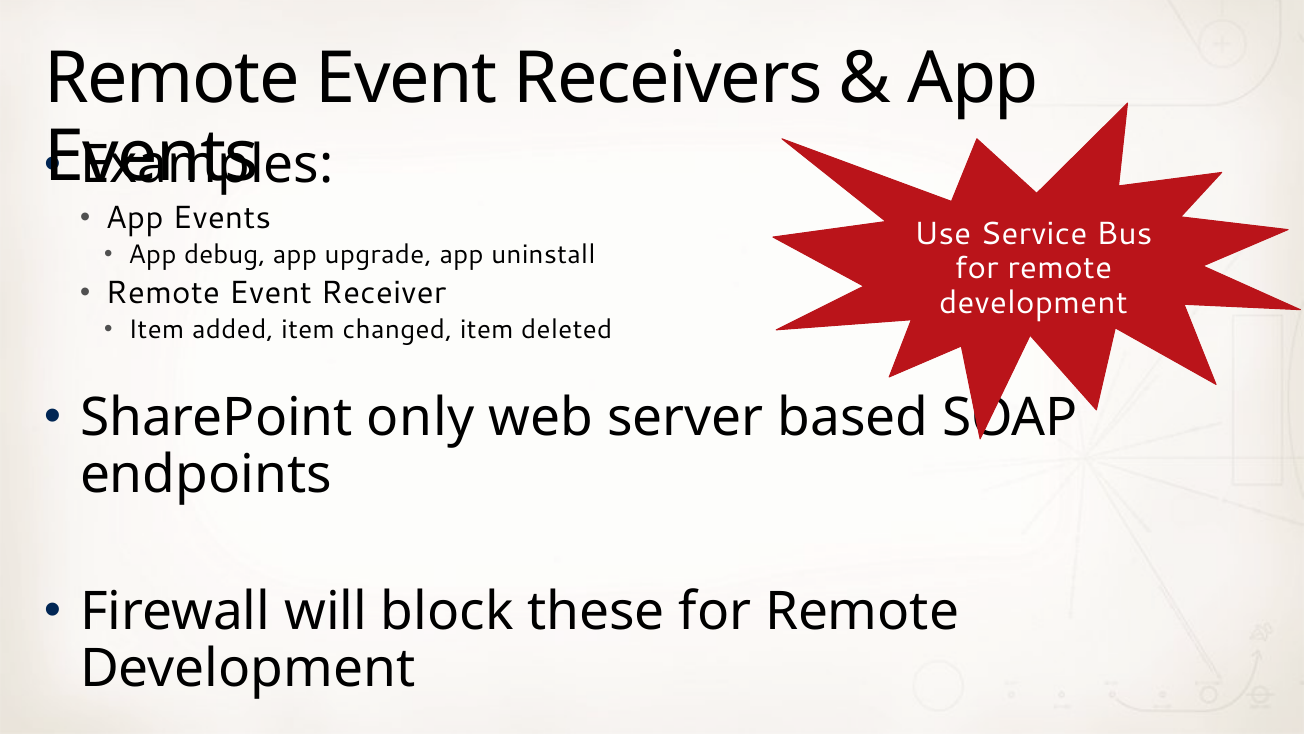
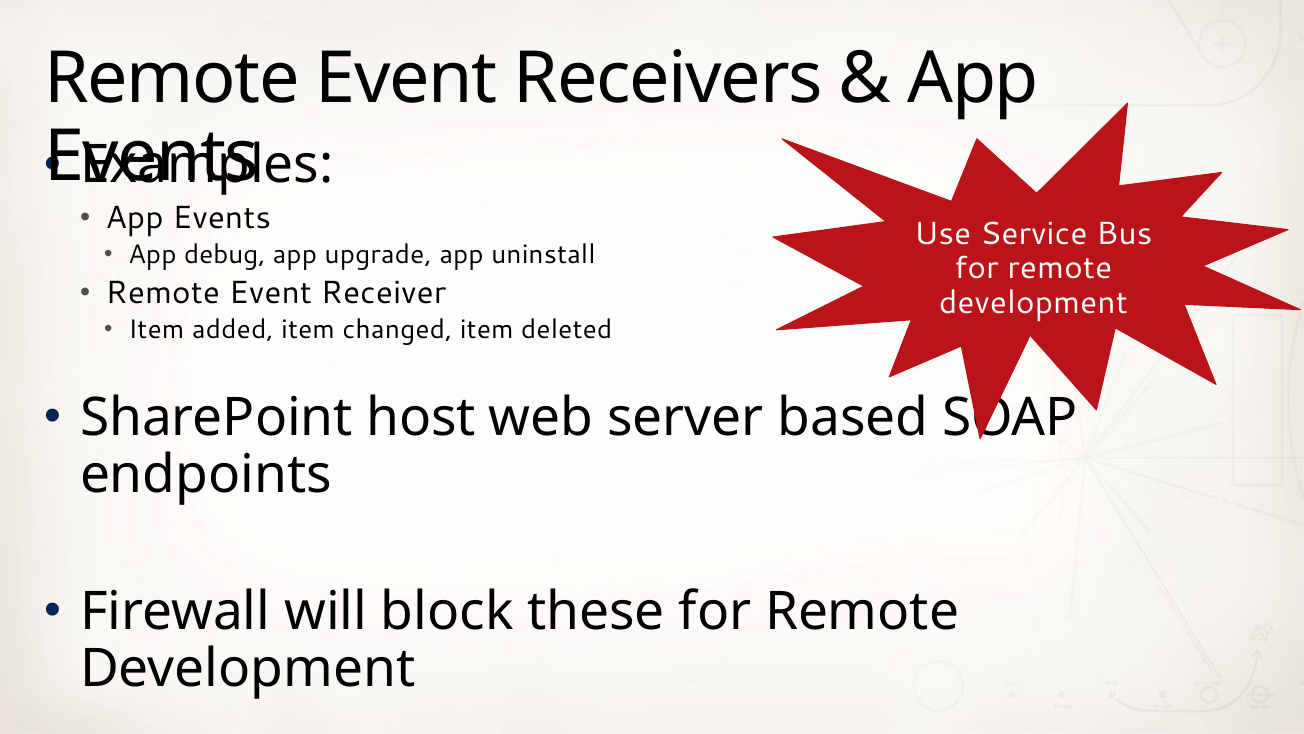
only: only -> host (421, 417)
